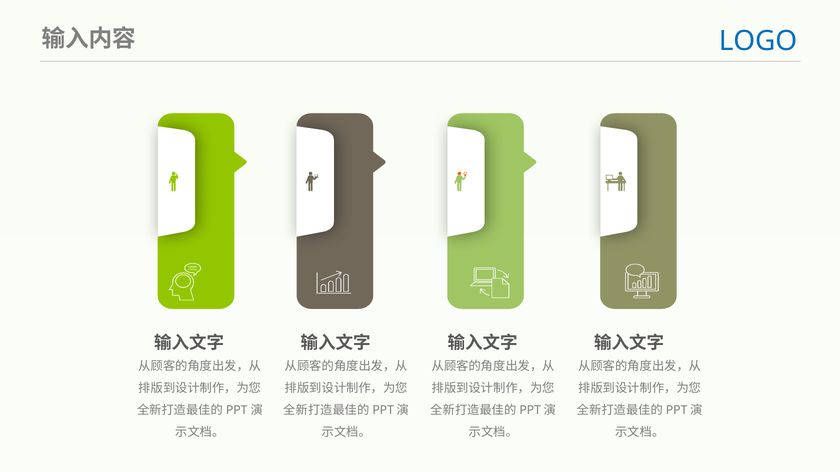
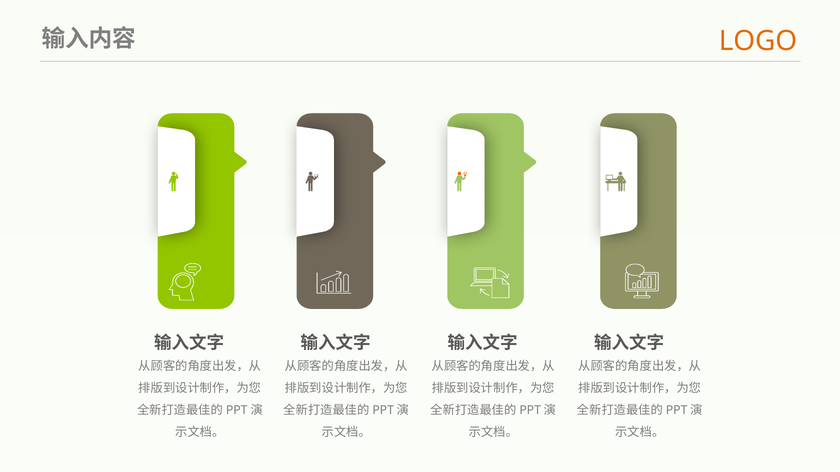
LOGO colour: blue -> orange (758, 41)
